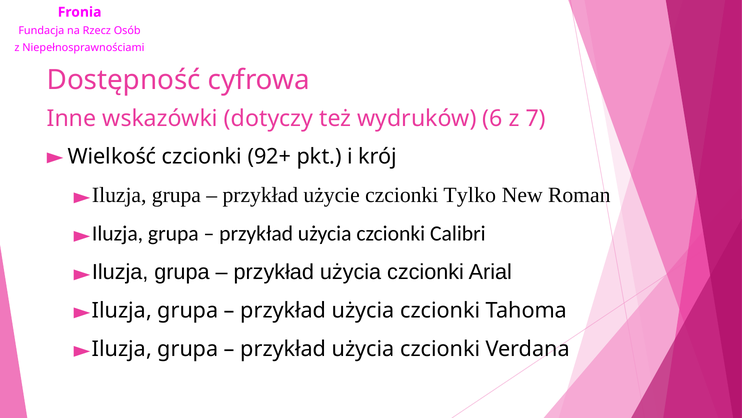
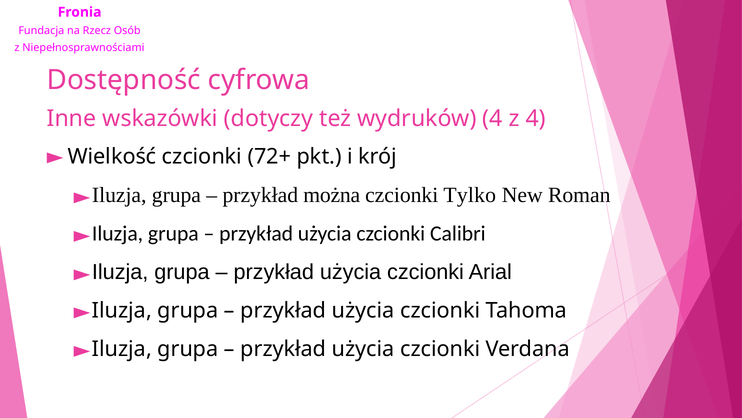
wydruków 6: 6 -> 4 (493, 118)
z 7: 7 -> 4 (536, 118)
92+: 92+ -> 72+ (269, 157)
użycie: użycie -> można (332, 195)
